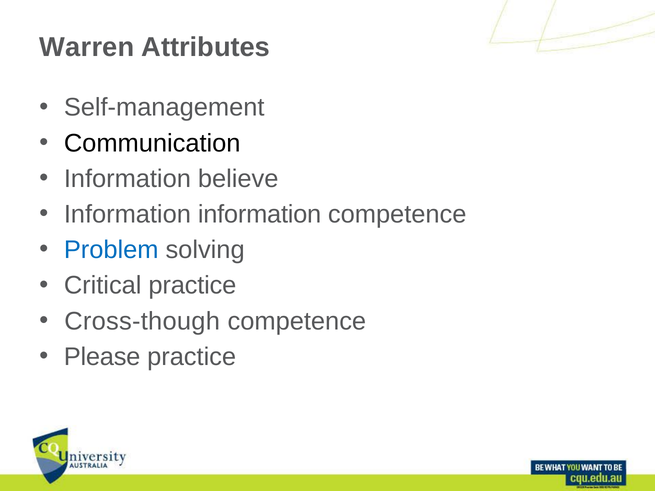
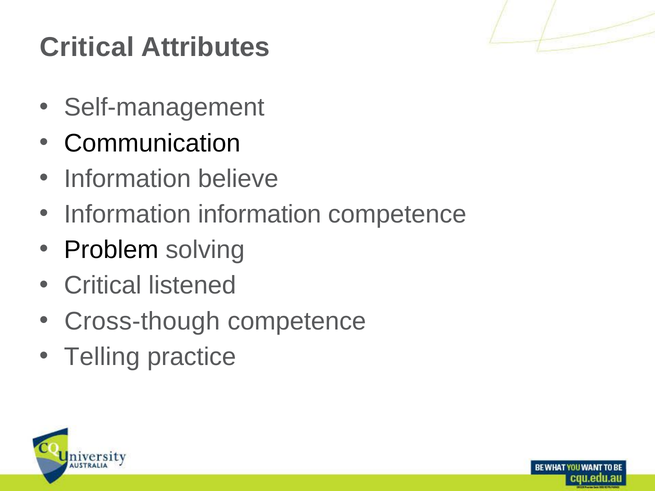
Warren: Warren -> Critical (87, 47)
Problem colour: blue -> black (111, 250)
Critical practice: practice -> listened (192, 286)
Please: Please -> Telling (102, 357)
